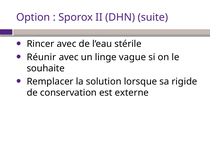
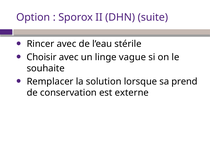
Réunir: Réunir -> Choisir (42, 57)
rigide: rigide -> prend (184, 82)
